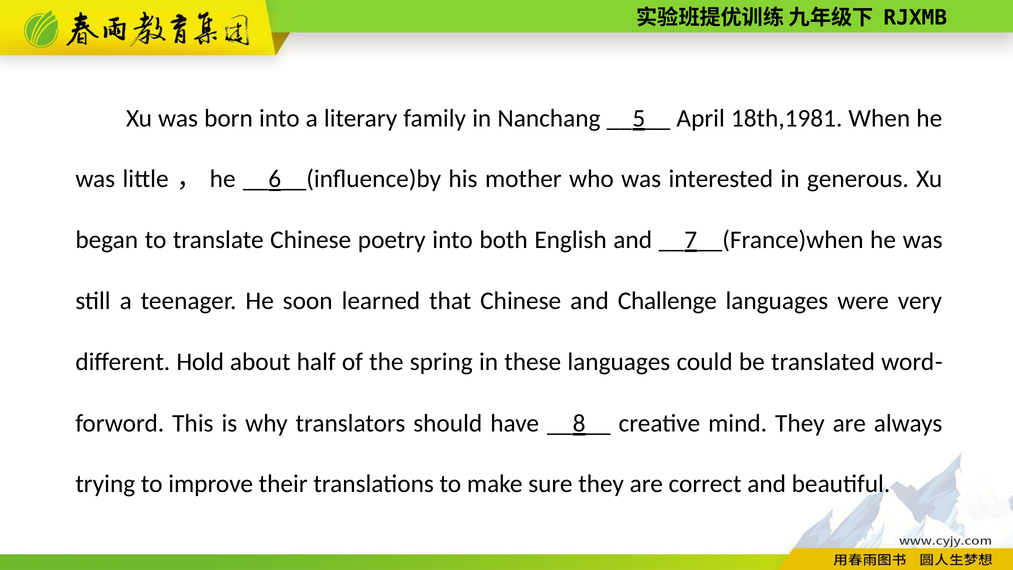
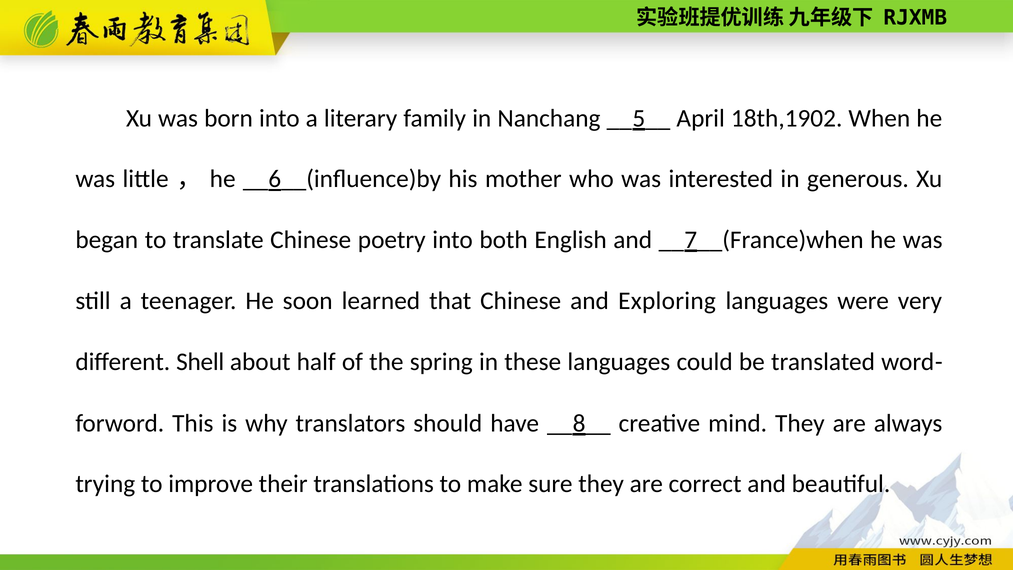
18th,1981: 18th,1981 -> 18th,1902 (787, 118)
Challenge: Challenge -> Exploring (667, 301)
Hold: Hold -> Shell (200, 362)
